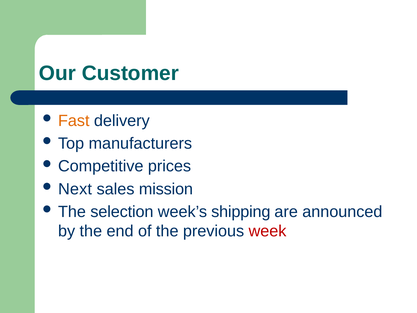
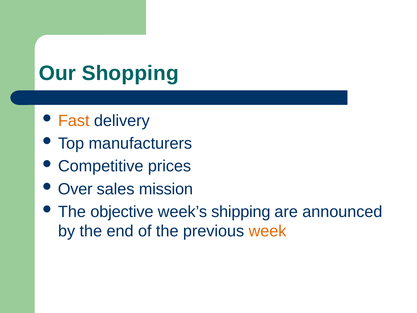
Customer: Customer -> Shopping (130, 73)
Next: Next -> Over (75, 189)
selection: selection -> objective (122, 212)
week colour: red -> orange (268, 231)
